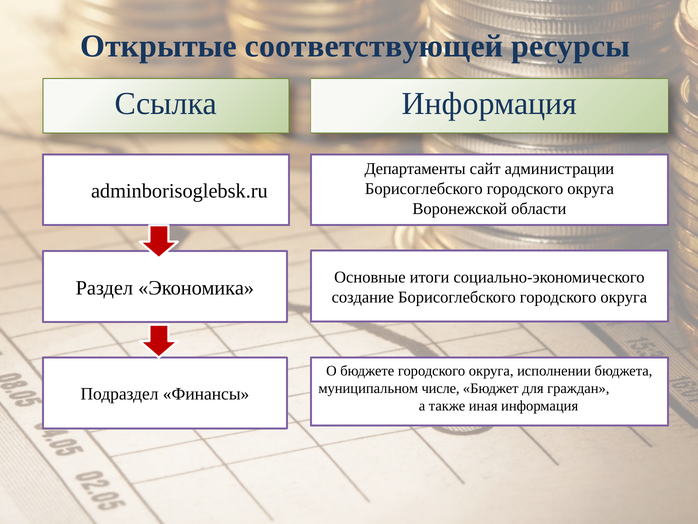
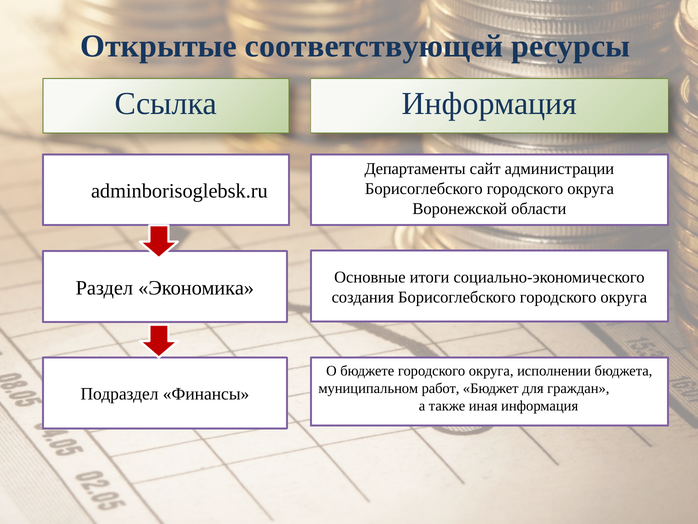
создание: создание -> создания (363, 297)
числе: числе -> работ (441, 388)
